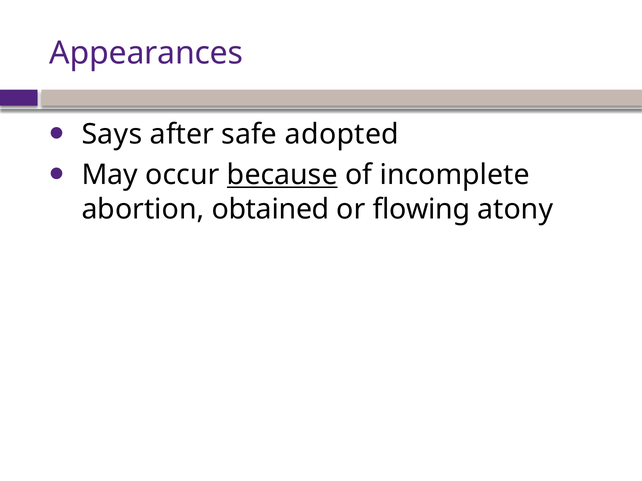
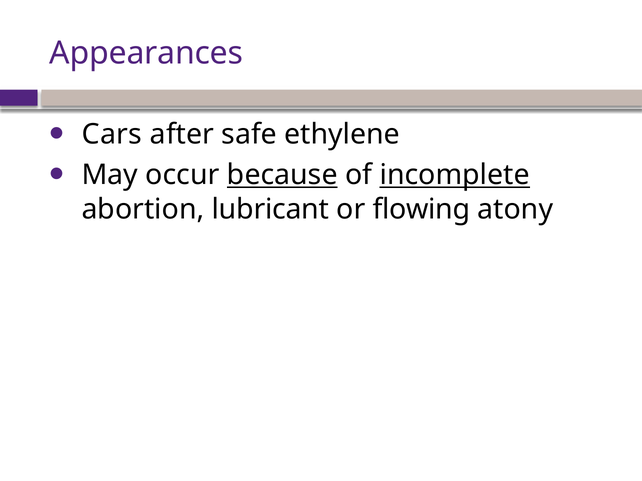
Says: Says -> Cars (112, 135)
adopted: adopted -> ethylene (342, 135)
incomplete underline: none -> present (455, 175)
obtained: obtained -> lubricant (270, 209)
